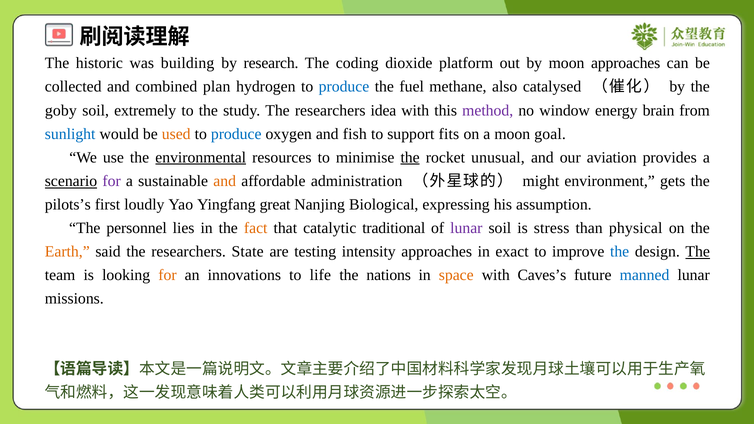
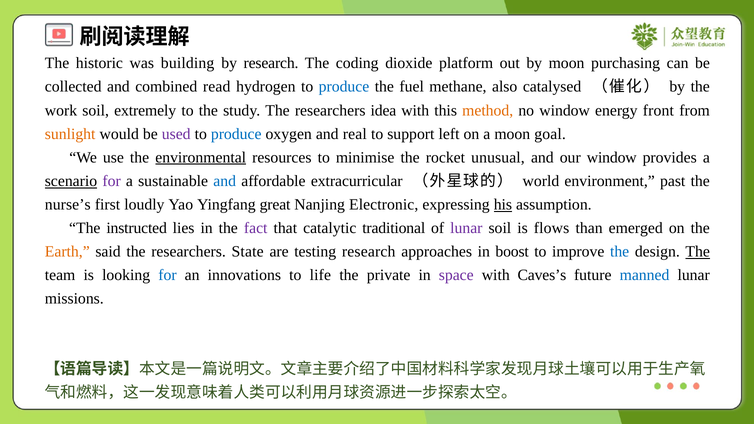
moon approaches: approaches -> purchasing (626, 63)
plan: plan -> read (217, 87)
goby: goby -> work (61, 110)
method colour: purple -> orange (488, 110)
brain: brain -> front (658, 110)
sunlight colour: blue -> orange (70, 134)
used colour: orange -> purple (176, 134)
fish: fish -> real (355, 134)
fits: fits -> left (449, 134)
the underline: present -> none (410, 157)
our aviation: aviation -> window (612, 157)
and colour: orange -> blue (225, 181)
administration: administration -> extracurricular (357, 181)
might: might -> world (541, 181)
gets: gets -> past (673, 181)
pilots’s: pilots’s -> nurse’s (68, 205)
Biological: Biological -> Electronic (384, 205)
his underline: none -> present (503, 205)
personnel: personnel -> instructed (137, 228)
fact colour: orange -> purple (256, 228)
stress: stress -> flows (552, 228)
physical: physical -> emerged (636, 228)
testing intensity: intensity -> research (369, 252)
exact: exact -> boost (512, 252)
for colour: orange -> blue (167, 275)
nations: nations -> private (389, 275)
space colour: orange -> purple (456, 275)
